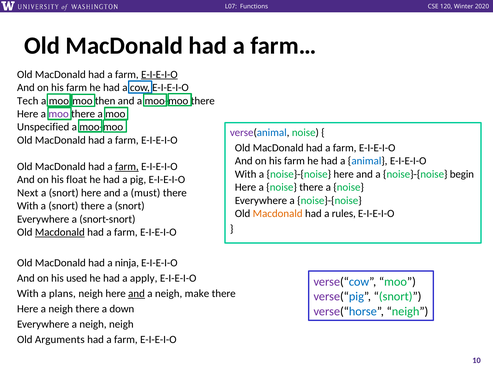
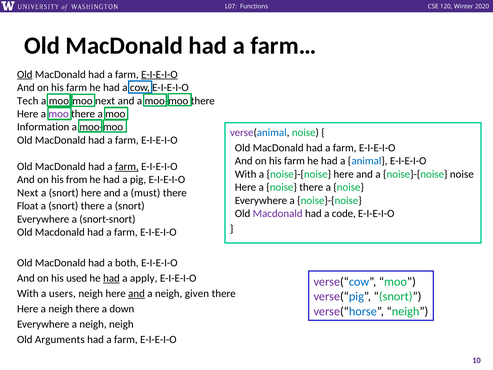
Old underline: none -> present (25, 74)
moo-moo then: then -> next (105, 101)
Unspecified: Unspecified -> Information (43, 127)
noise}-{noise begin: begin -> noise (462, 174)
float: float -> from (77, 179)
With: With -> Float (28, 206)
Macdonald colour: orange -> purple (278, 213)
rules: rules -> code (344, 213)
Macdonald underline: present -> none (60, 232)
ninja: ninja -> both (127, 263)
had underline: none -> present (111, 278)
plans: plans -> users (62, 293)
make: make -> given (197, 293)
